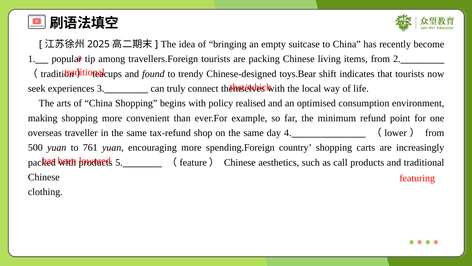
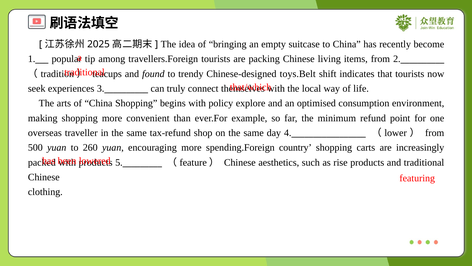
toys.Bear: toys.Bear -> toys.Belt (298, 74)
realised: realised -> explore (251, 103)
761: 761 -> 260 (90, 147)
call: call -> rise (341, 162)
